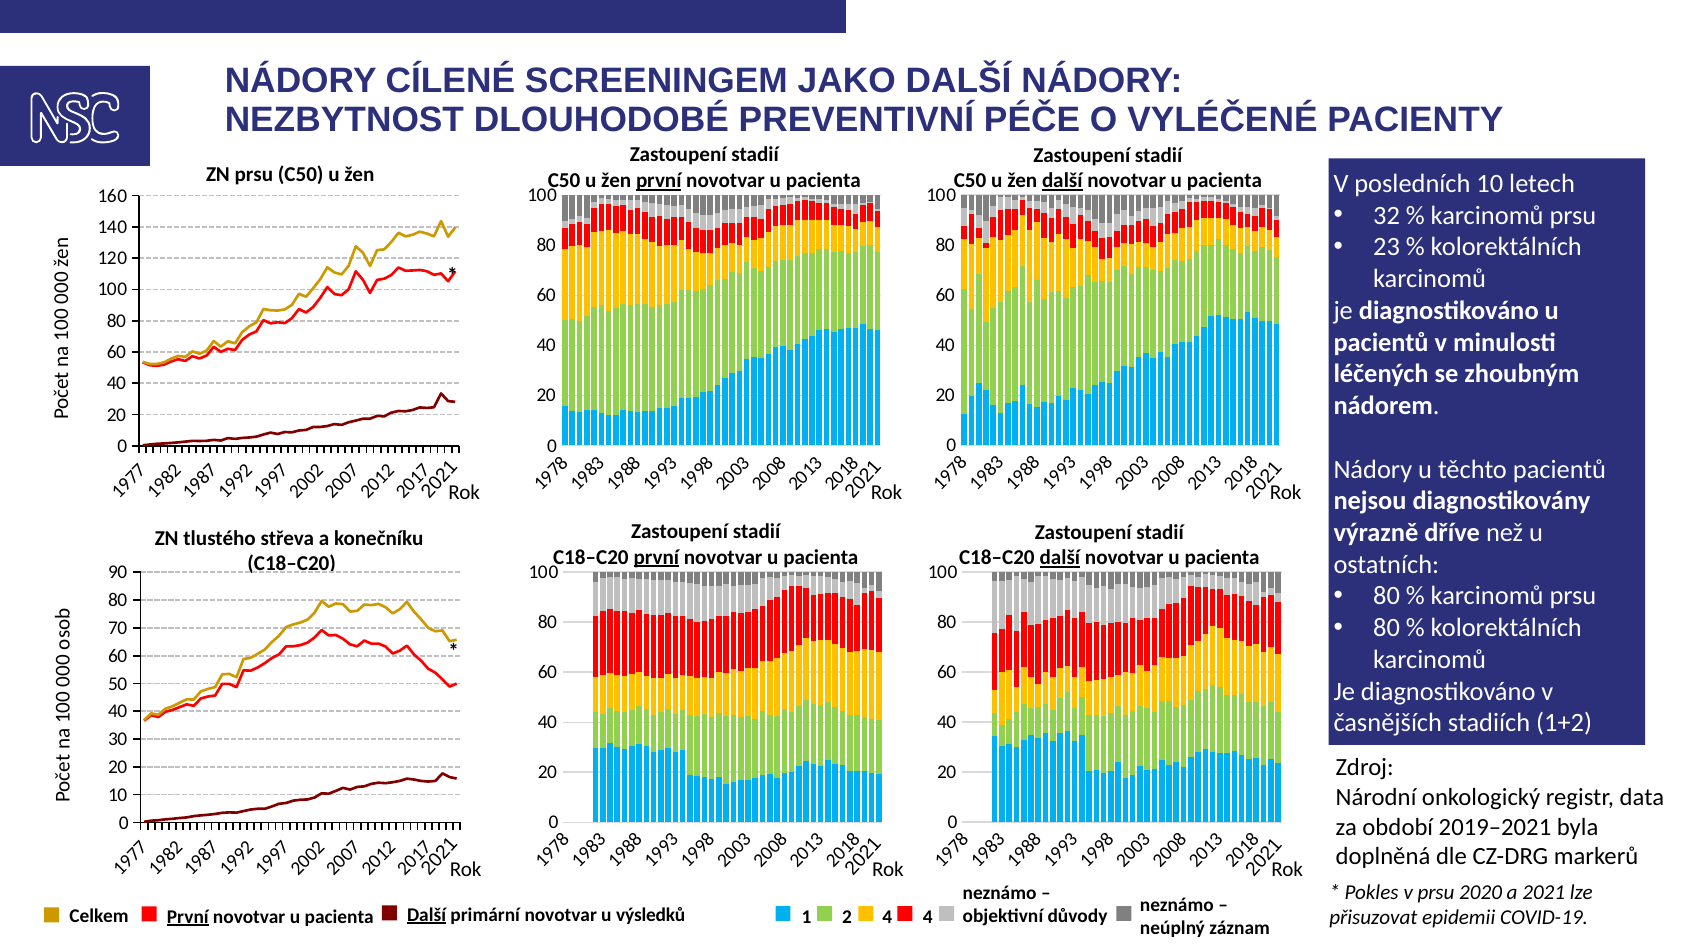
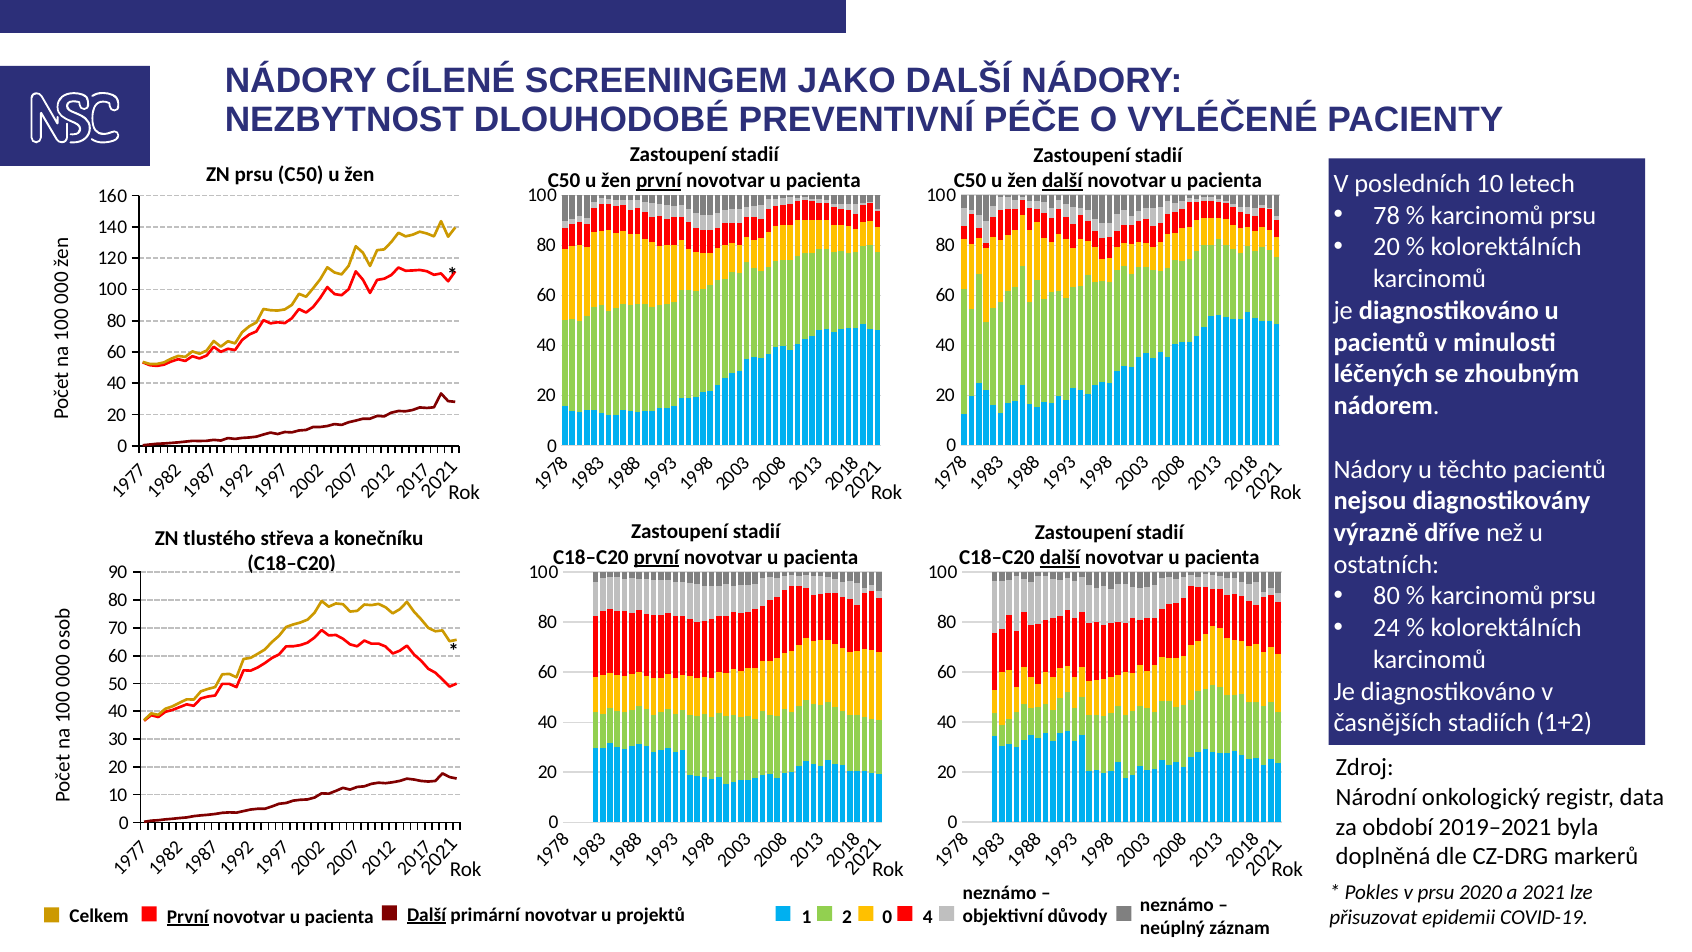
32: 32 -> 78 (1387, 215)
23: 23 -> 20 (1387, 247)
80: 80 -> 24 (1387, 628)
výsledků: výsledků -> projektů (651, 914)
4: 4 -> 0 (887, 917)
